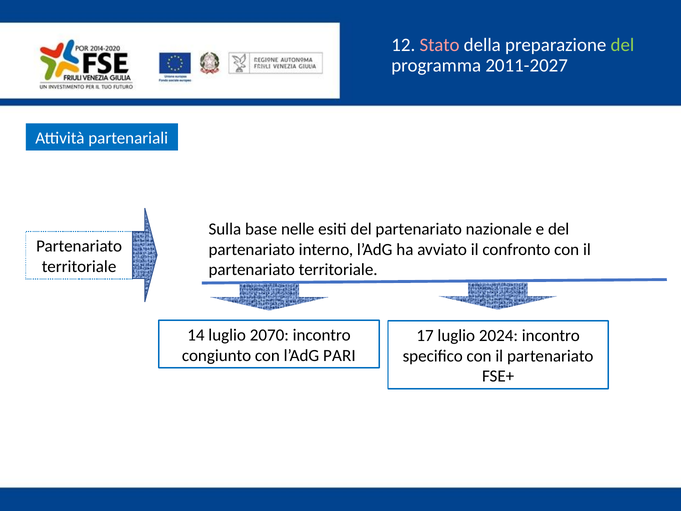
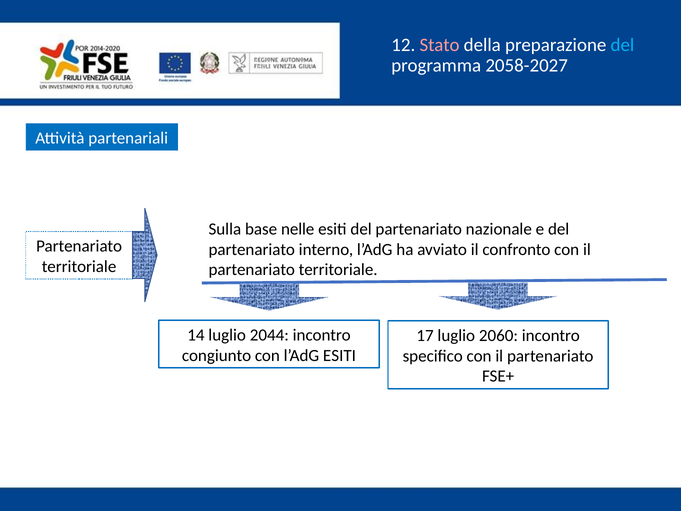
del colour: light green -> light blue (622, 45)
2011-2027: 2011-2027 -> 2058-2027 (527, 65)
2070: 2070 -> 2044 (269, 335)
2024: 2024 -> 2060 (498, 335)
l’AdG PARI: PARI -> ESITI (339, 355)
